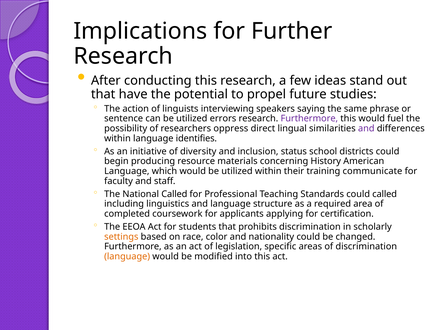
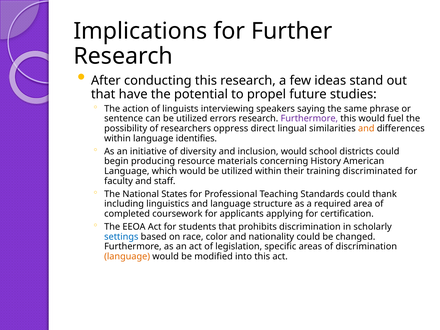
and colour: purple -> orange (366, 129)
inclusion status: status -> would (294, 151)
communicate: communicate -> discriminated (372, 171)
National Called: Called -> States (174, 194)
could called: called -> thank (385, 194)
settings colour: orange -> blue (121, 237)
